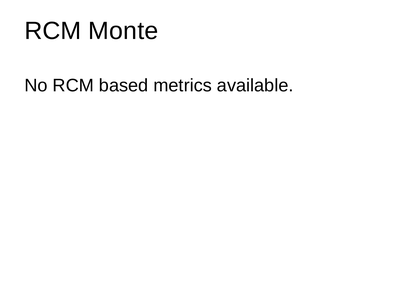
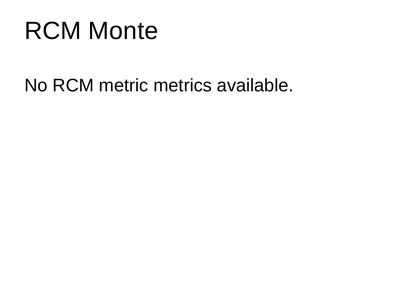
based: based -> metric (124, 86)
